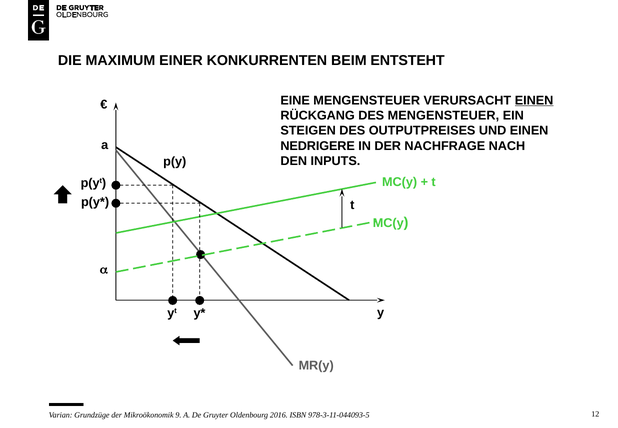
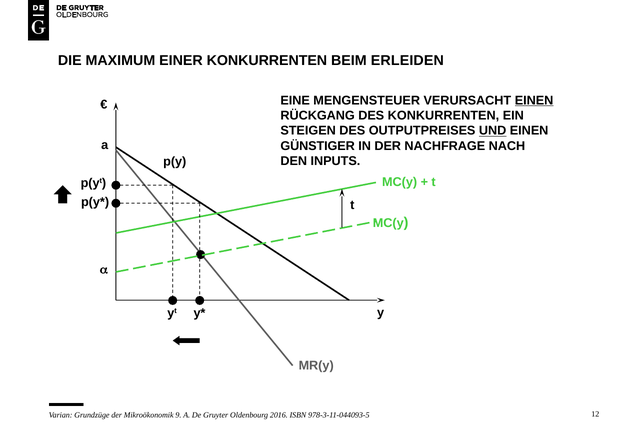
ENTSTEHT: ENTSTEHT -> ERLEIDEN (407, 61)
DES MENGENSTEUER: MENGENSTEUER -> KONKURRENTEN (443, 116)
UND underline: none -> present (493, 131)
NEDRIGERE: NEDRIGERE -> GÜNSTIGER (318, 146)
